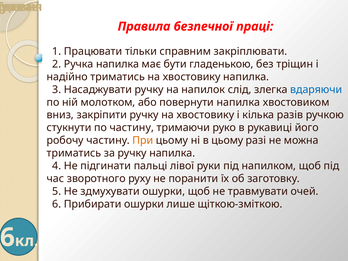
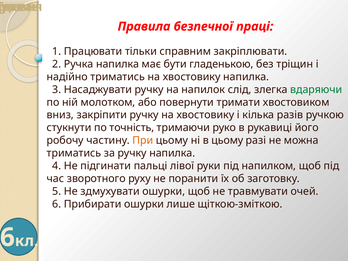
вдаряючи colour: blue -> green (316, 90)
повернути напилка: напилка -> тримати (238, 102)
по частину: частину -> точність (132, 128)
